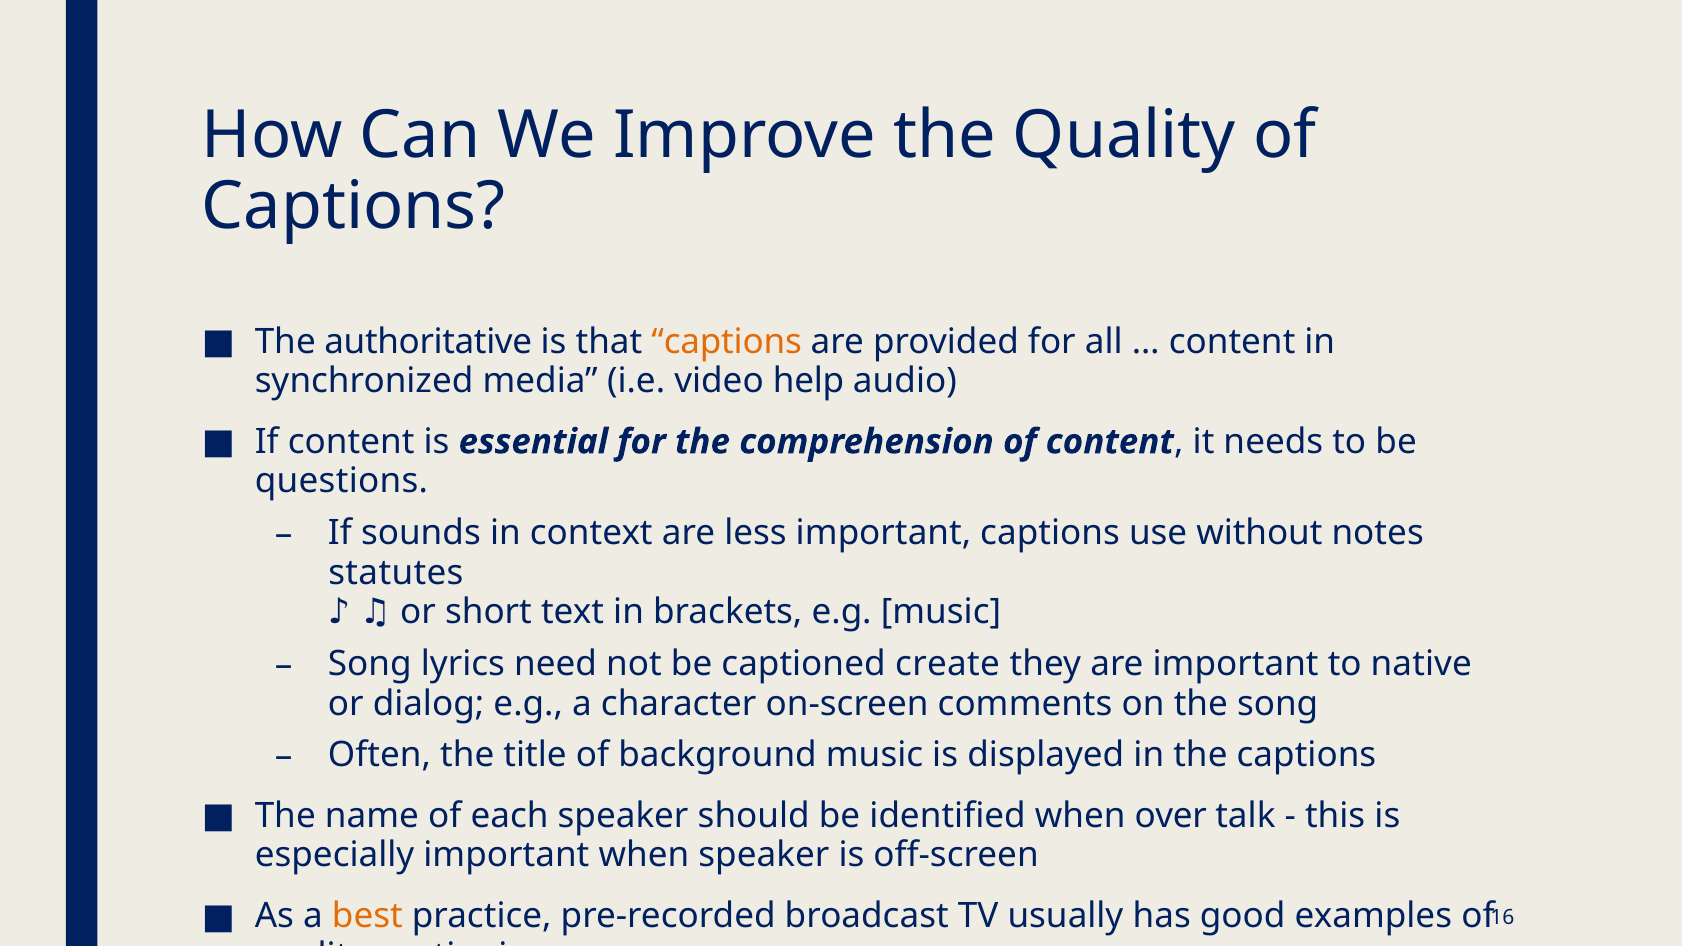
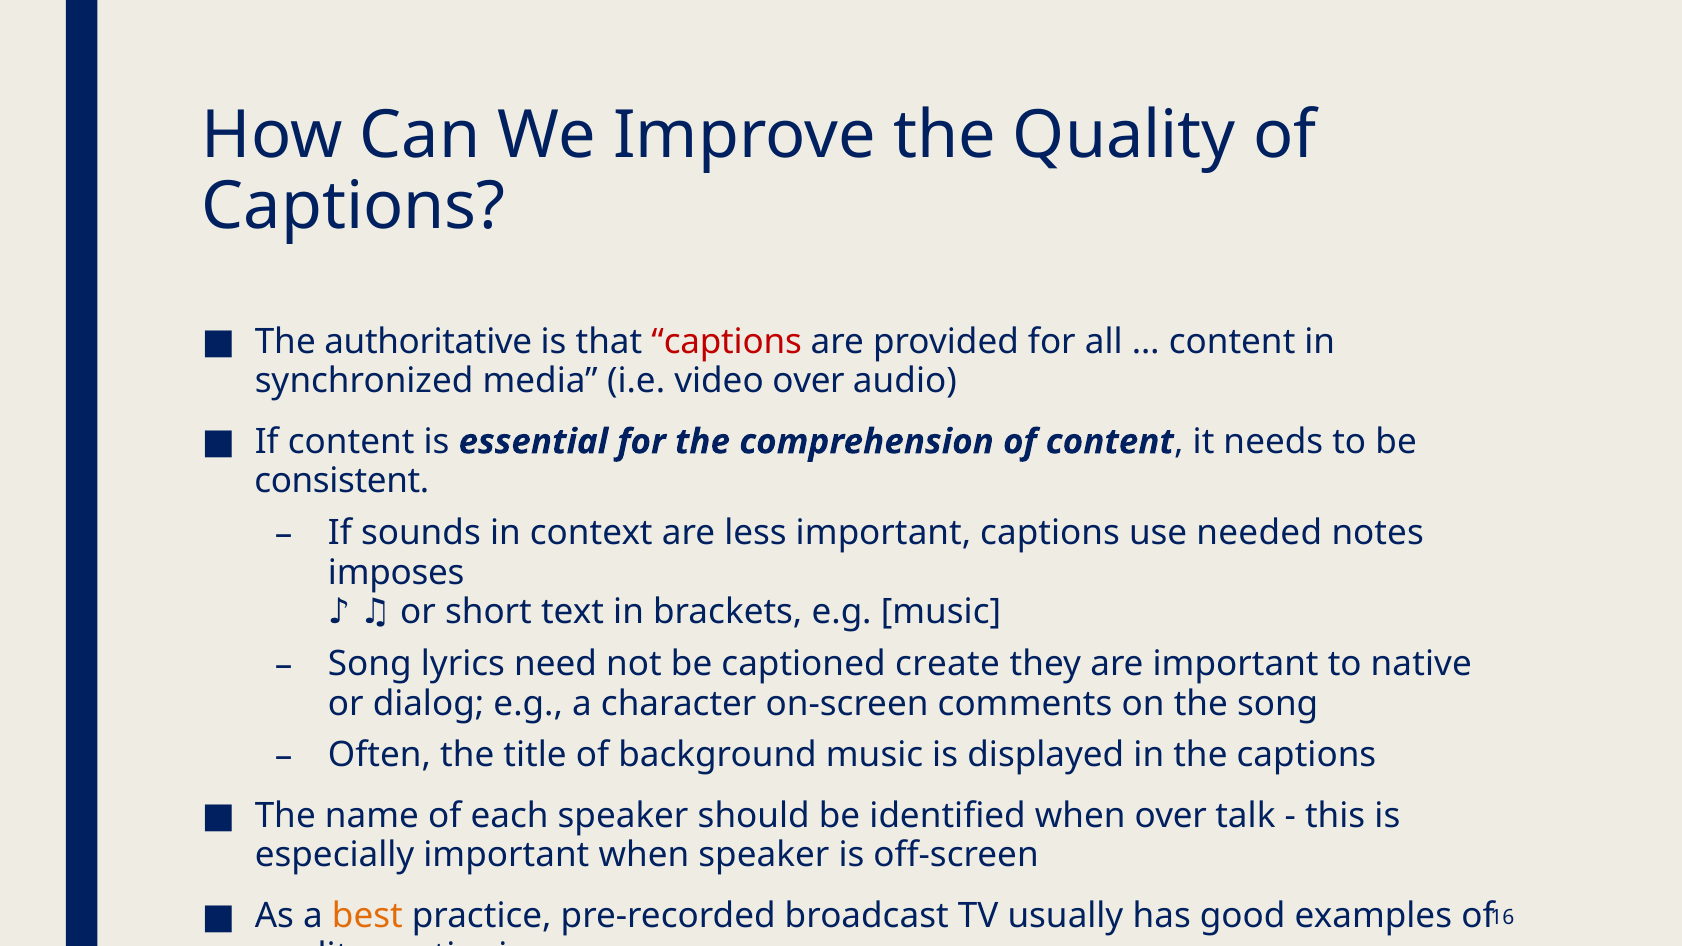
captions colour: orange -> red (727, 342)
video help: help -> over (809, 381)
questions: questions -> consistent (342, 481)
without: without -> needed (1259, 533)
statutes: statutes -> imposes (396, 573)
